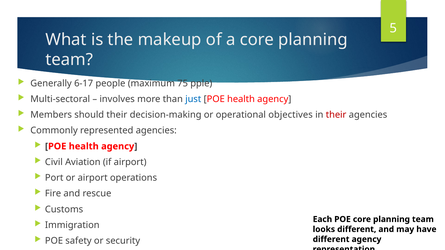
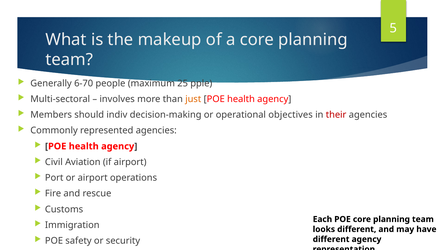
6-17: 6-17 -> 6-70 (84, 83)
75: 75 -> 25 (183, 83)
just colour: blue -> orange (193, 99)
should their: their -> indiv (117, 115)
